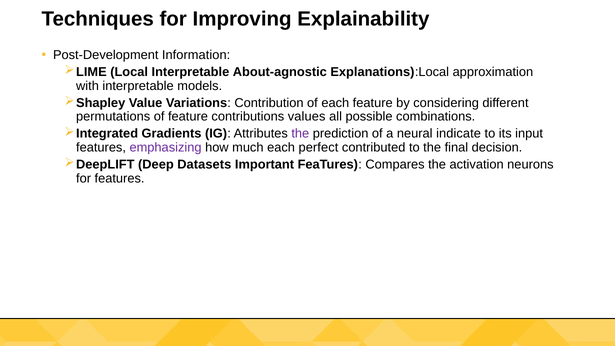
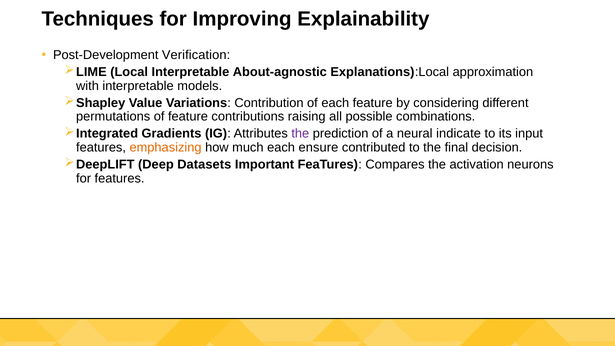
Information: Information -> Verification (196, 55)
values: values -> raising (307, 117)
emphasizing colour: purple -> orange (166, 148)
perfect: perfect -> ensure (318, 148)
